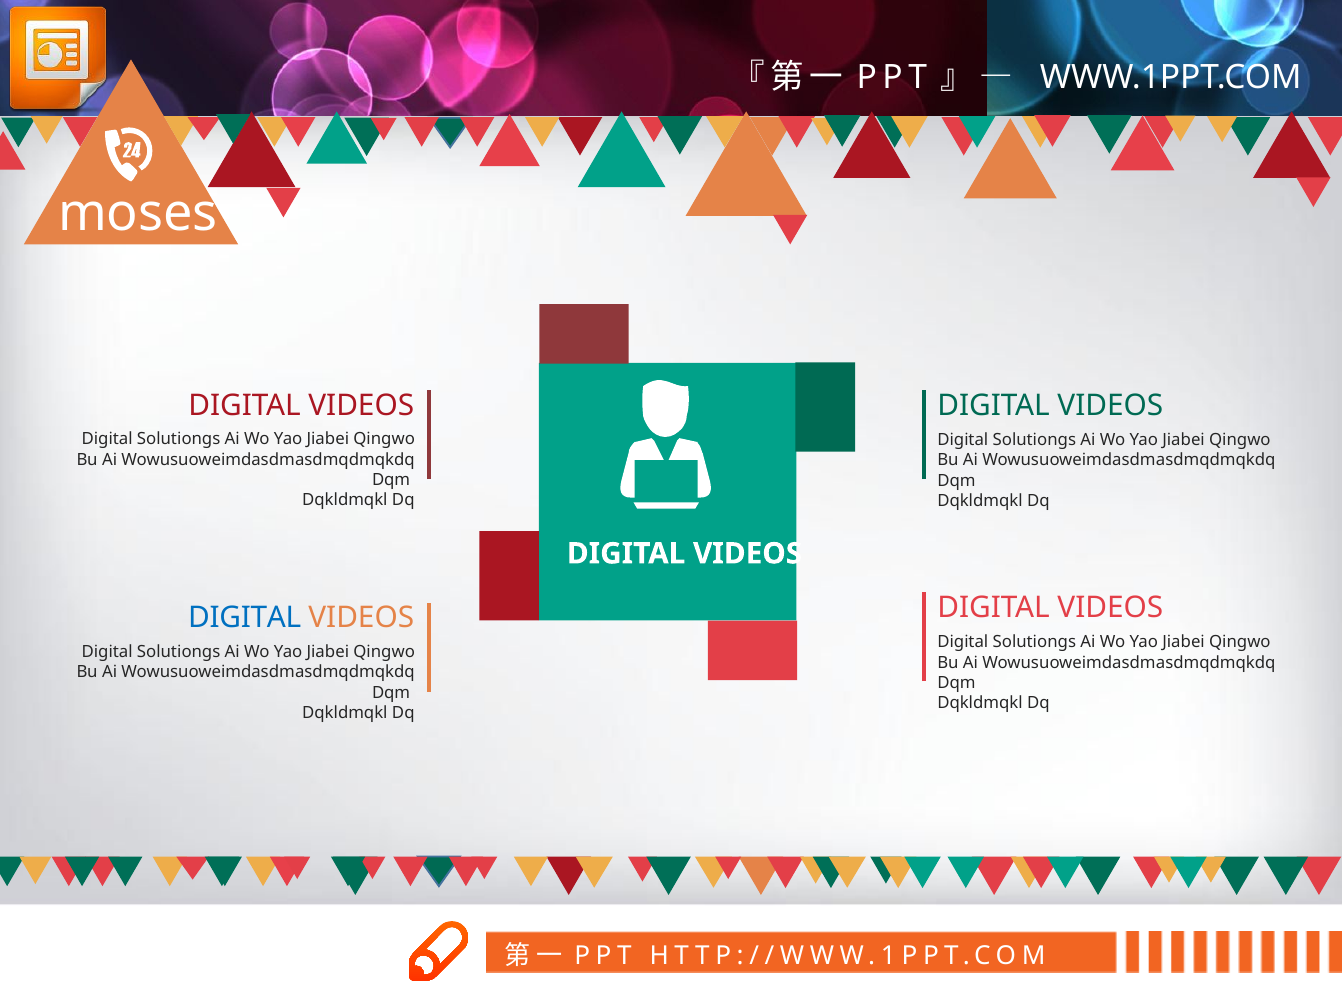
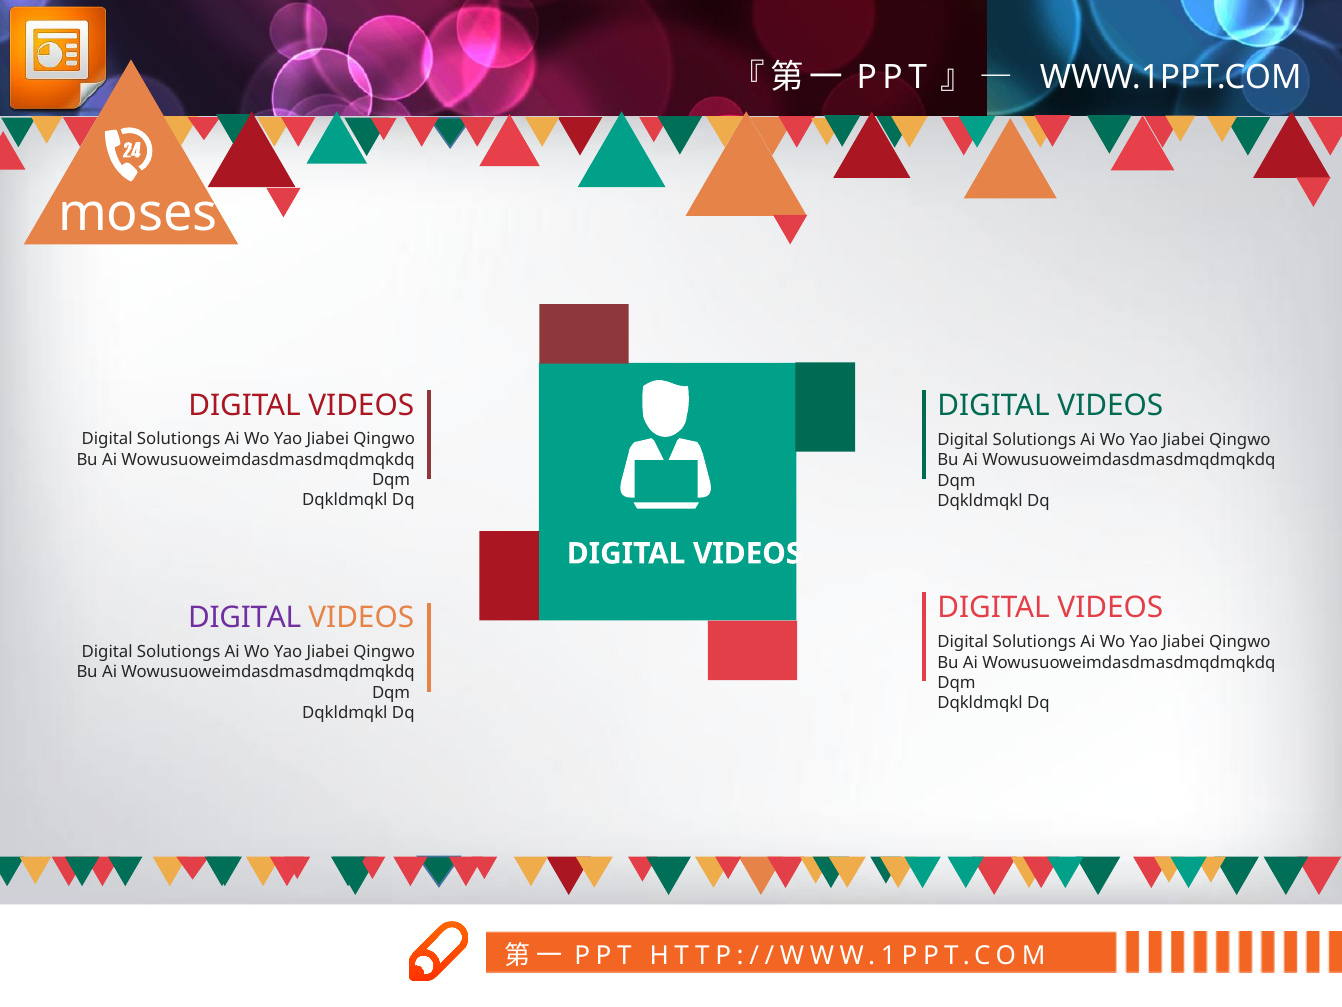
DIGITAL colour: blue -> purple (245, 618)
